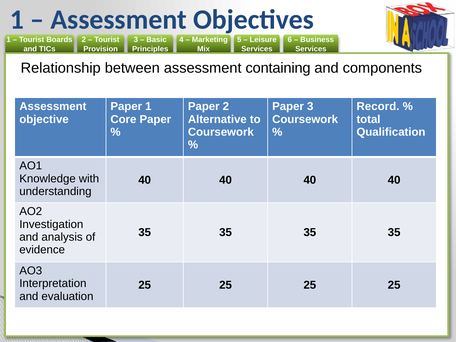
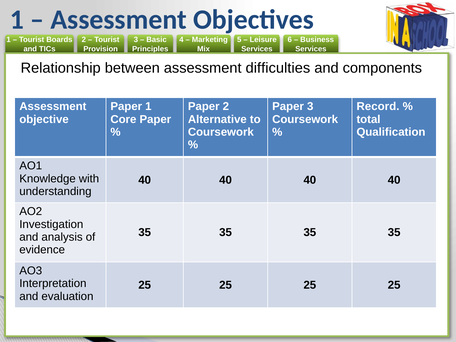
containing: containing -> difficulties (278, 68)
